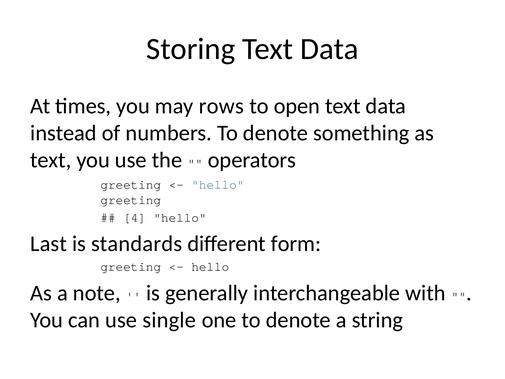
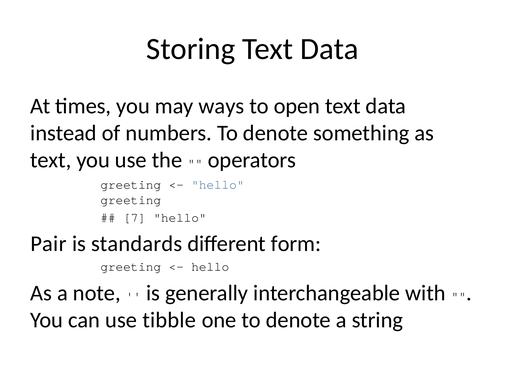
rows: rows -> ways (221, 106)
4: 4 -> 7 (135, 217)
Last: Last -> Pair (49, 244)
single: single -> tibble (169, 320)
